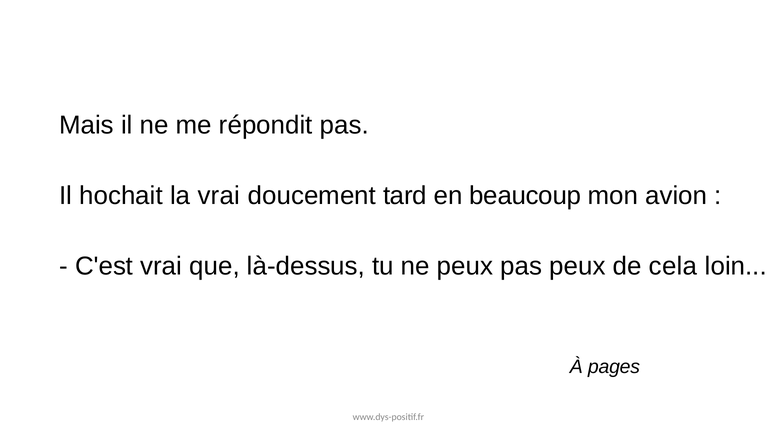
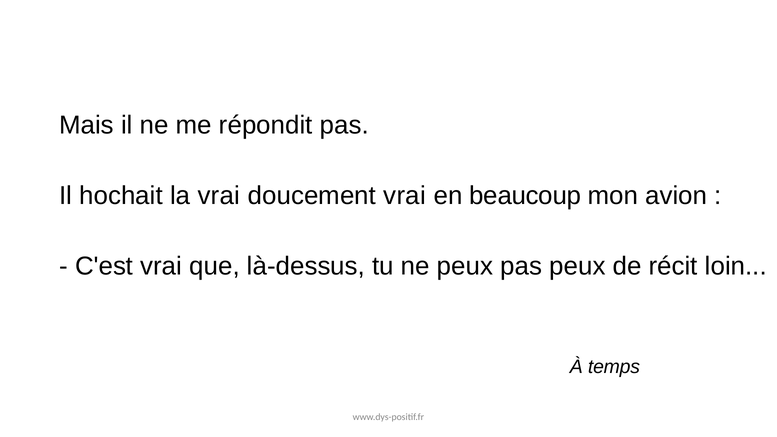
doucement tard: tard -> vrai (405, 196)
cela: cela -> récit (673, 266)
pages: pages -> temps (614, 367)
